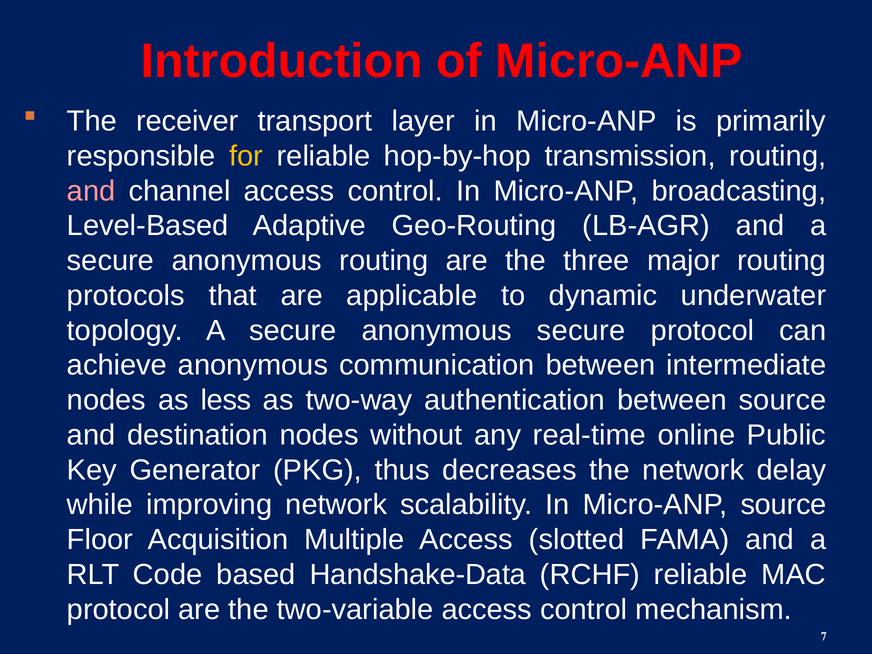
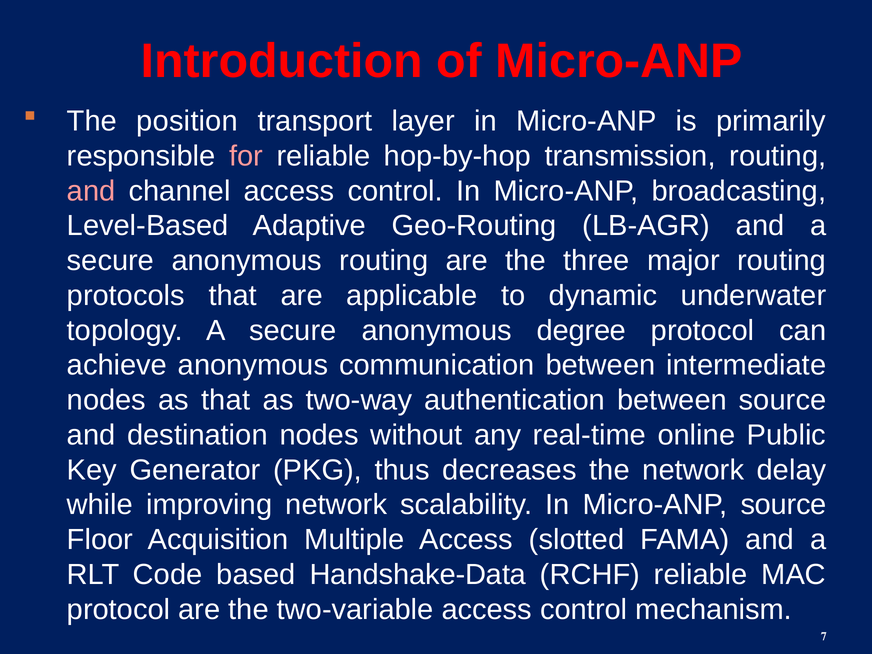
receiver: receiver -> position (187, 121)
for colour: yellow -> pink (246, 156)
anonymous secure: secure -> degree (582, 330)
as less: less -> that (226, 400)
